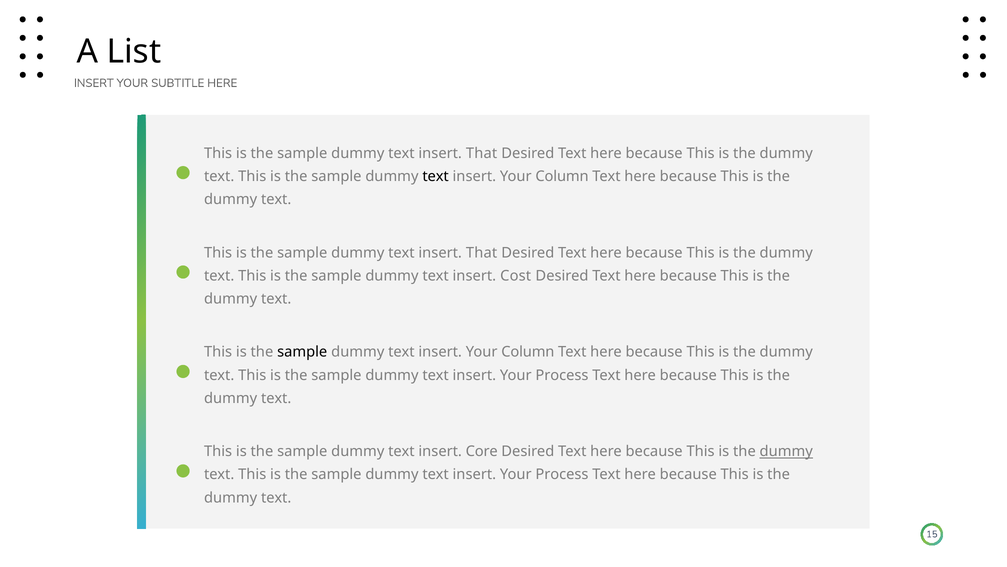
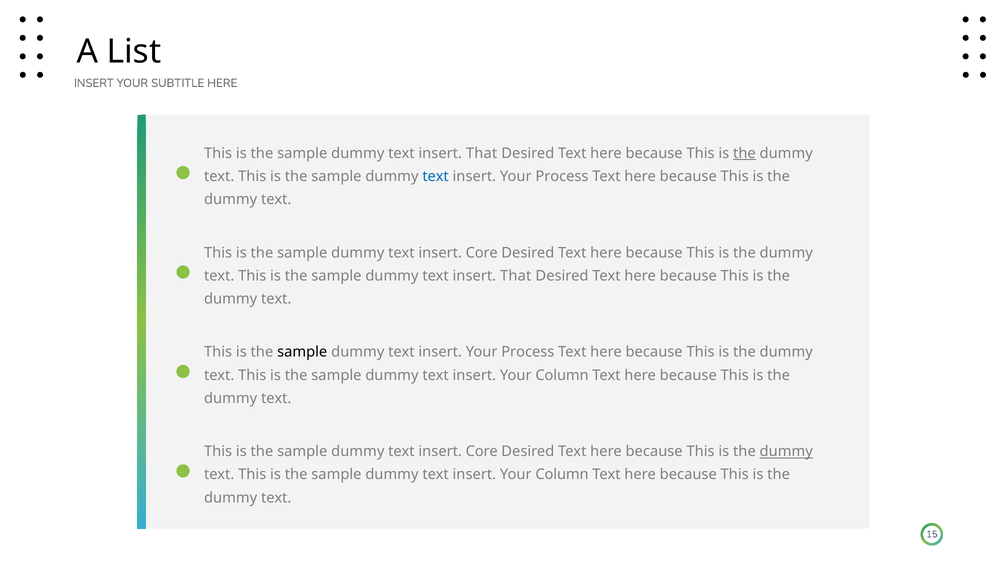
the underline: none -> present (744, 153)
text colour: black -> blue (436, 176)
Column: Column -> Process (562, 176)
That: That -> Core (482, 252)
Cost: Cost -> That (516, 276)
Column: Column -> Process (528, 352)
Process: Process -> Column (562, 375)
Process: Process -> Column (562, 474)
